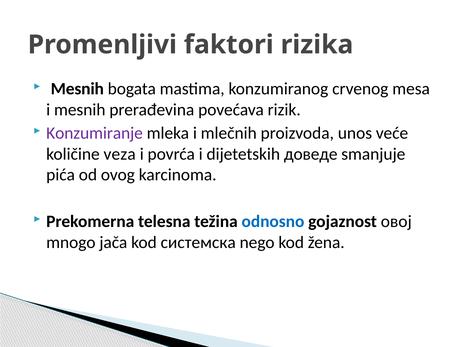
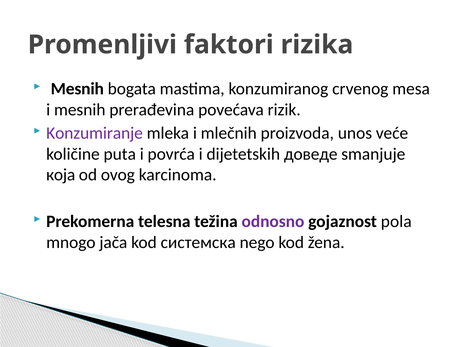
veza: veza -> puta (120, 154)
pića: pića -> која (61, 175)
odnosno colour: blue -> purple (273, 222)
oвој: oвој -> pola (396, 222)
